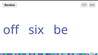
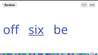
six underline: none -> present (36, 30)
